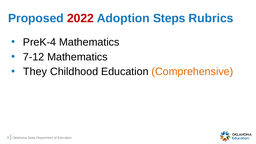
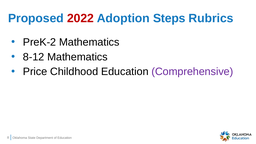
PreK-4: PreK-4 -> PreK-2 (40, 42)
7-12: 7-12 -> 8-12 (34, 57)
They: They -> Price (35, 72)
Comprehensive colour: orange -> purple (192, 72)
